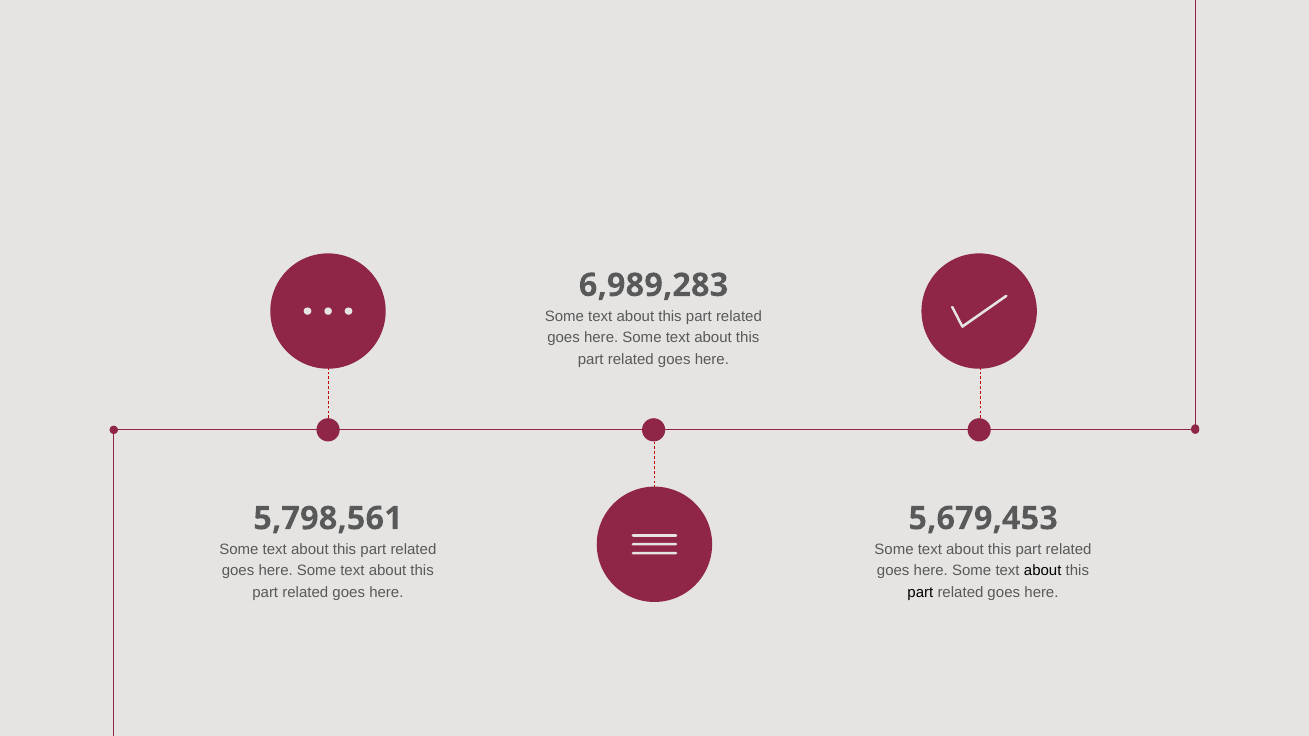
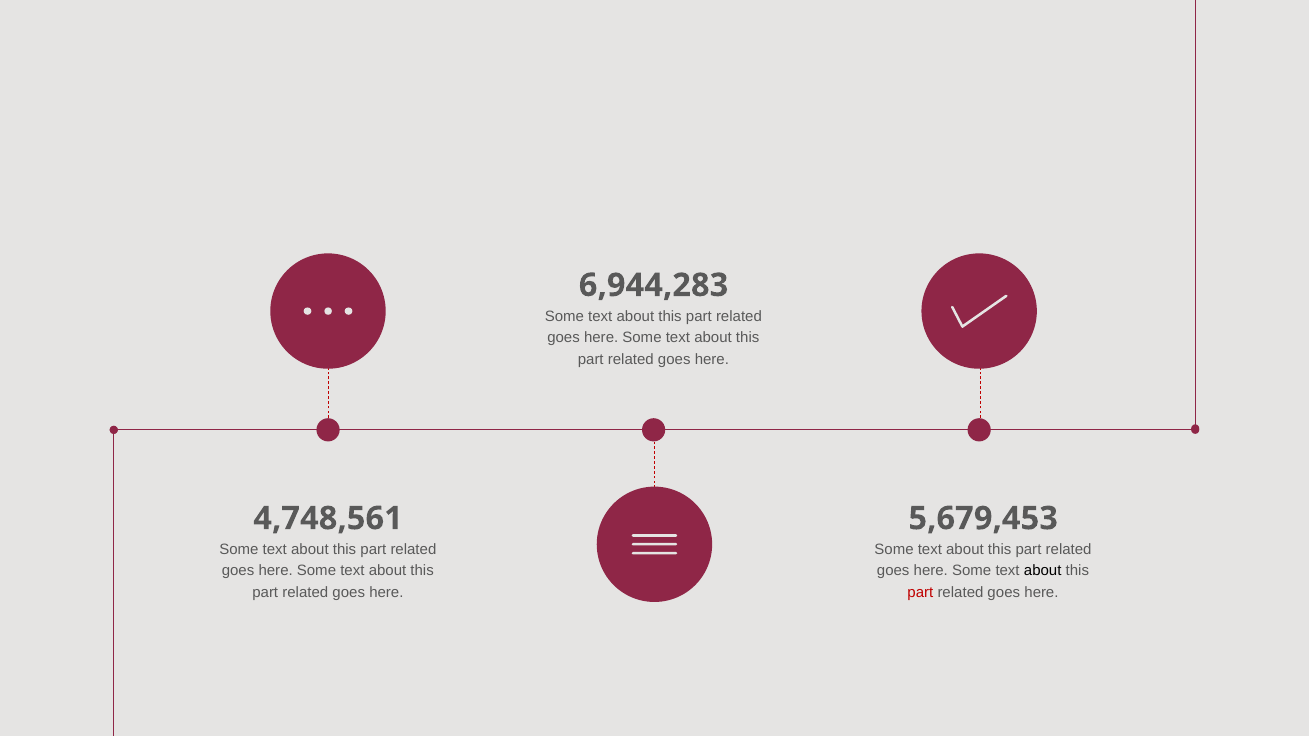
6,989,283: 6,989,283 -> 6,944,283 (654, 285)
5,798,561: 5,798,561 -> 4,748,561 (328, 519)
part colour: black -> red (920, 593)
